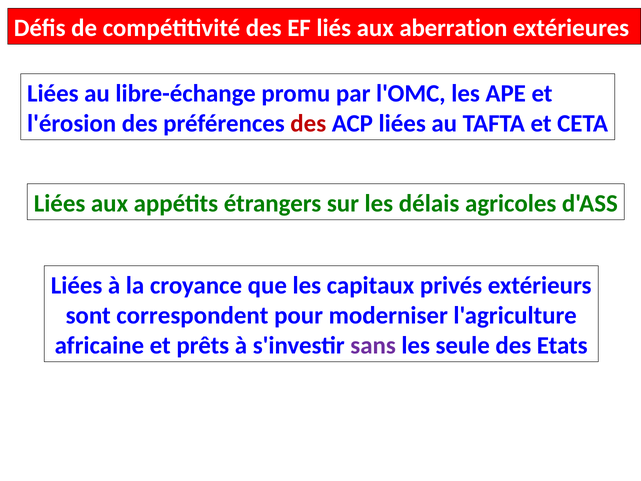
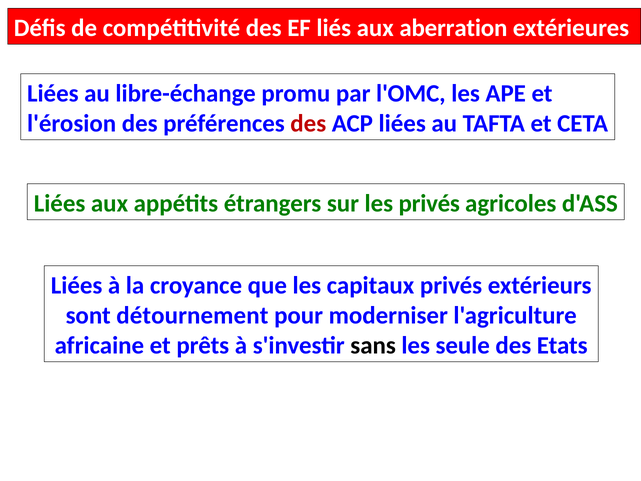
les délais: délais -> privés (429, 203)
correspondent: correspondent -> détournement (192, 315)
sans colour: purple -> black (373, 345)
